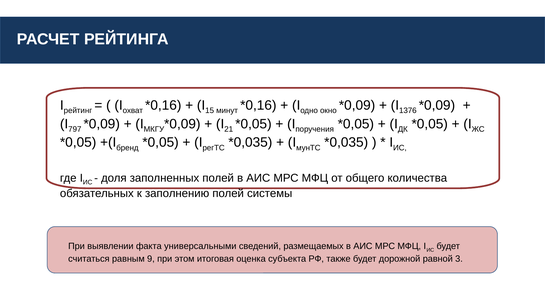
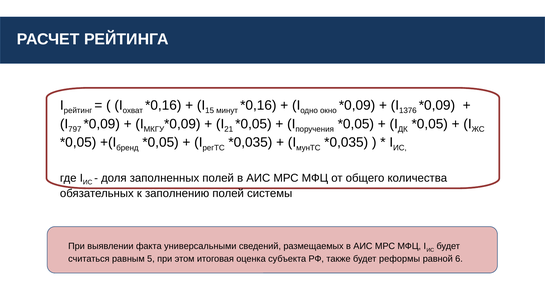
9: 9 -> 5 (151, 259)
дорожной: дорожной -> реформы (400, 259)
3: 3 -> 6 (459, 259)
